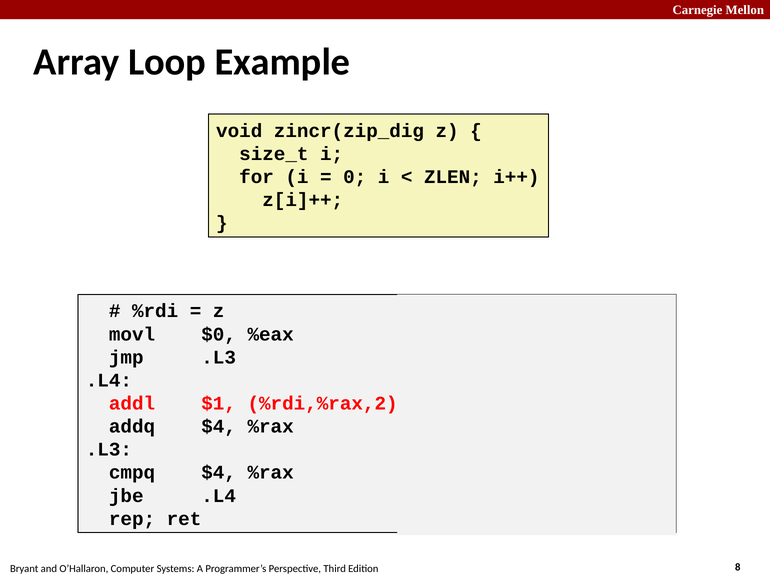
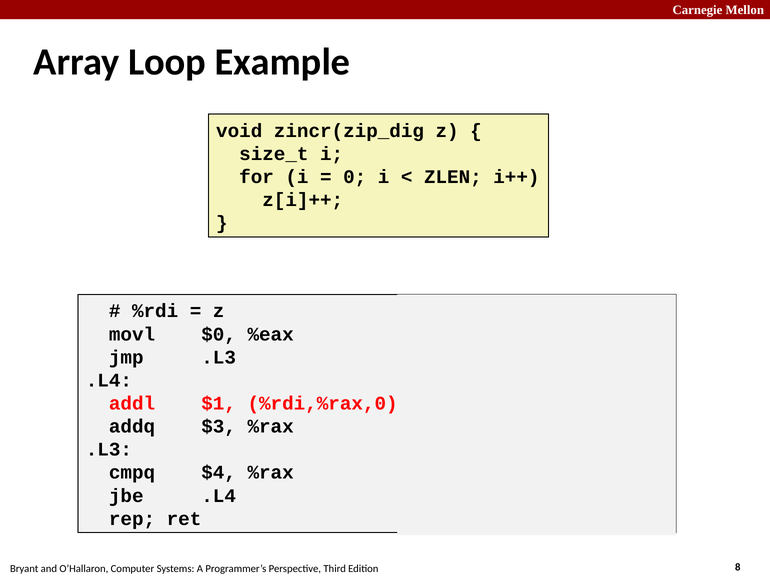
%rdi,%rax,2: %rdi,%rax,2 -> %rdi,%rax,0 (323, 404)
addq $4: $4 -> $3 (219, 427)
